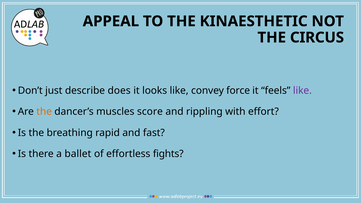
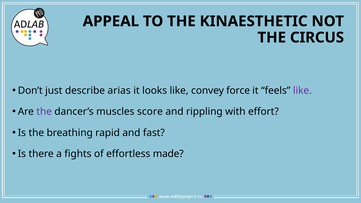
does: does -> arias (119, 91)
the colour: orange -> purple (44, 112)
ballet: ballet -> fights (78, 154)
fights: fights -> made (168, 154)
